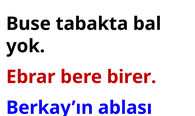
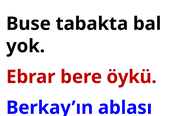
birer: birer -> öykü (132, 77)
